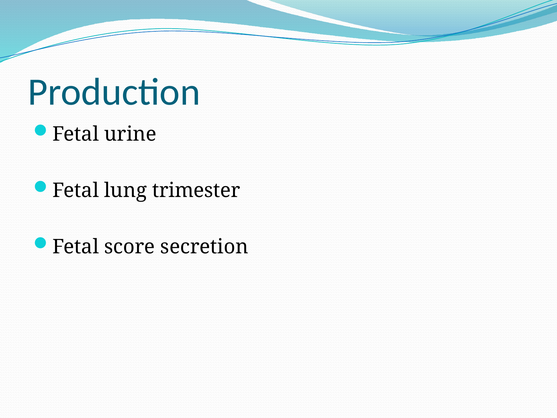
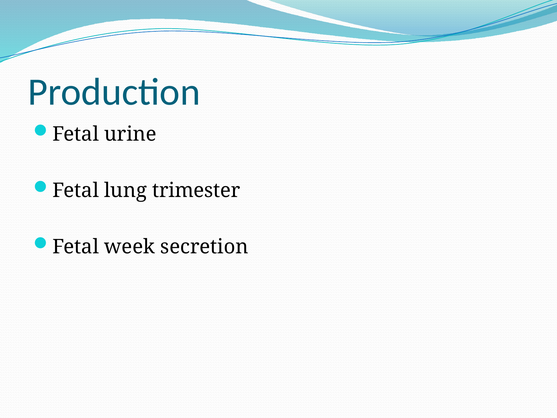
score: score -> week (130, 247)
